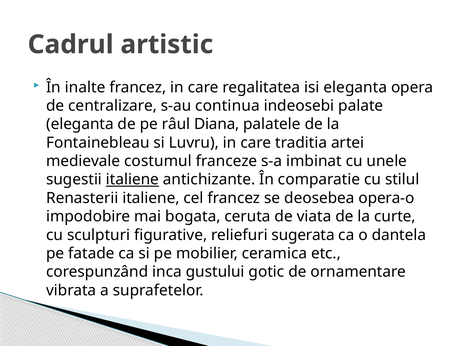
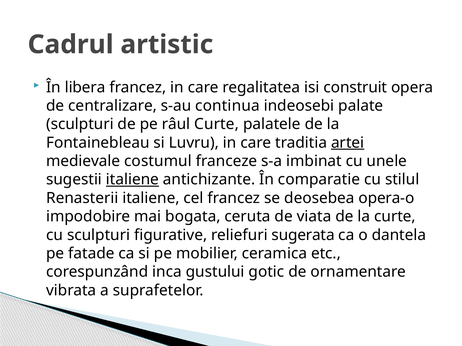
inalte: inalte -> libera (85, 87)
isi eleganta: eleganta -> construit (355, 87)
eleganta: eleganta -> sculpturi (80, 124)
râul Diana: Diana -> Curte (217, 124)
artei underline: none -> present (348, 143)
